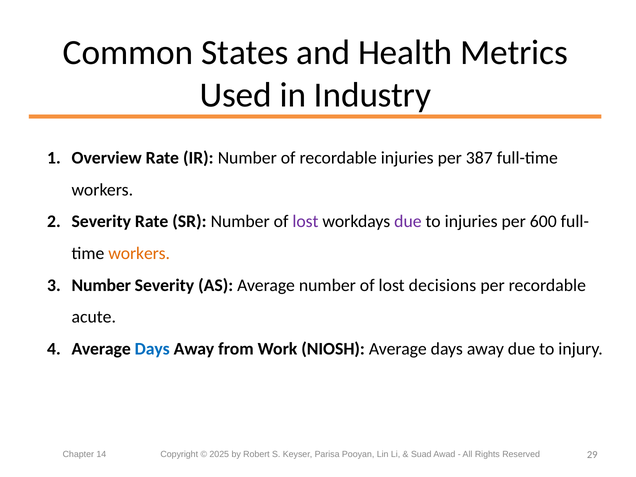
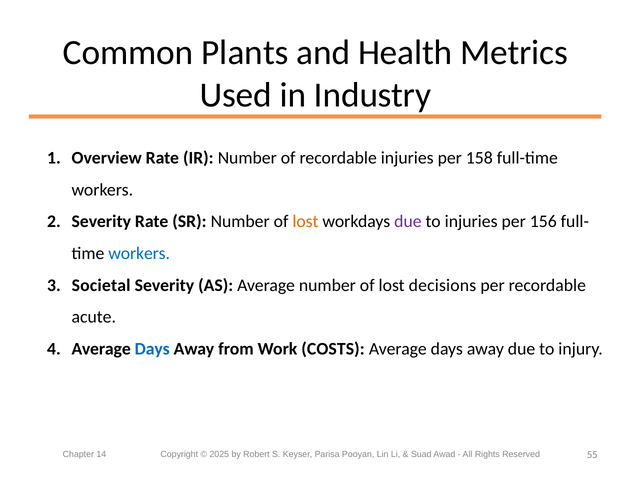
States: States -> Plants (245, 53)
387: 387 -> 158 (479, 158)
lost colour: purple -> orange (305, 222)
600: 600 -> 156 (543, 222)
workers colour: orange -> blue (139, 253)
Number: Number -> Societal (101, 285)
NIOSH: NIOSH -> COSTS (333, 349)
29: 29 -> 55 (592, 455)
